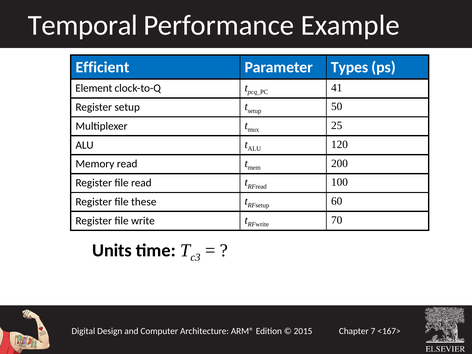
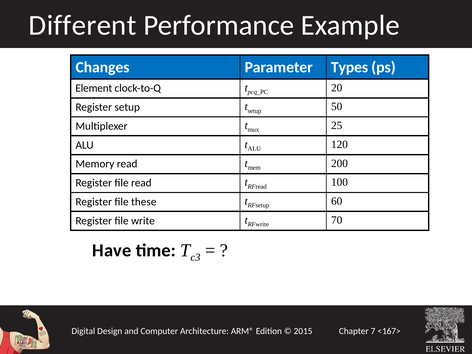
Temporal: Temporal -> Different (83, 25)
Efficient: Efficient -> Changes (103, 67)
41: 41 -> 20 (337, 88)
Units: Units -> Have (112, 250)
